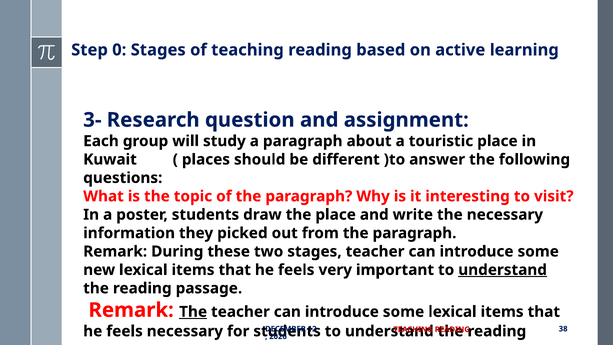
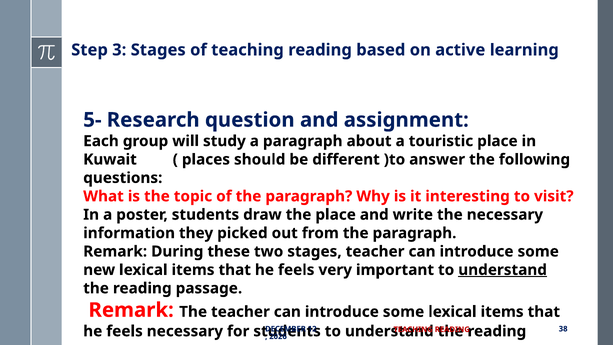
0: 0 -> 3 (119, 50)
3-: 3- -> 5- (92, 120)
The underline: present -> none (193, 312)
